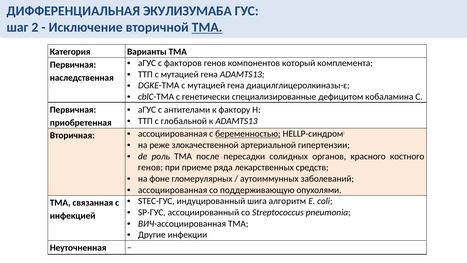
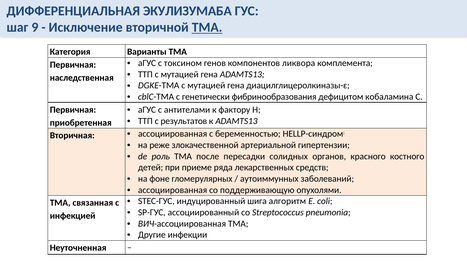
2: 2 -> 9 (35, 27)
факторов: факторов -> токсином (183, 63)
который: который -> ликвора (299, 63)
специализированные: специализированные -> фибринообразования (274, 97)
глобальной: глобальной -> результатов (184, 121)
беременностью underline: present -> none (248, 134)
генов: генов -> детей (151, 167)
